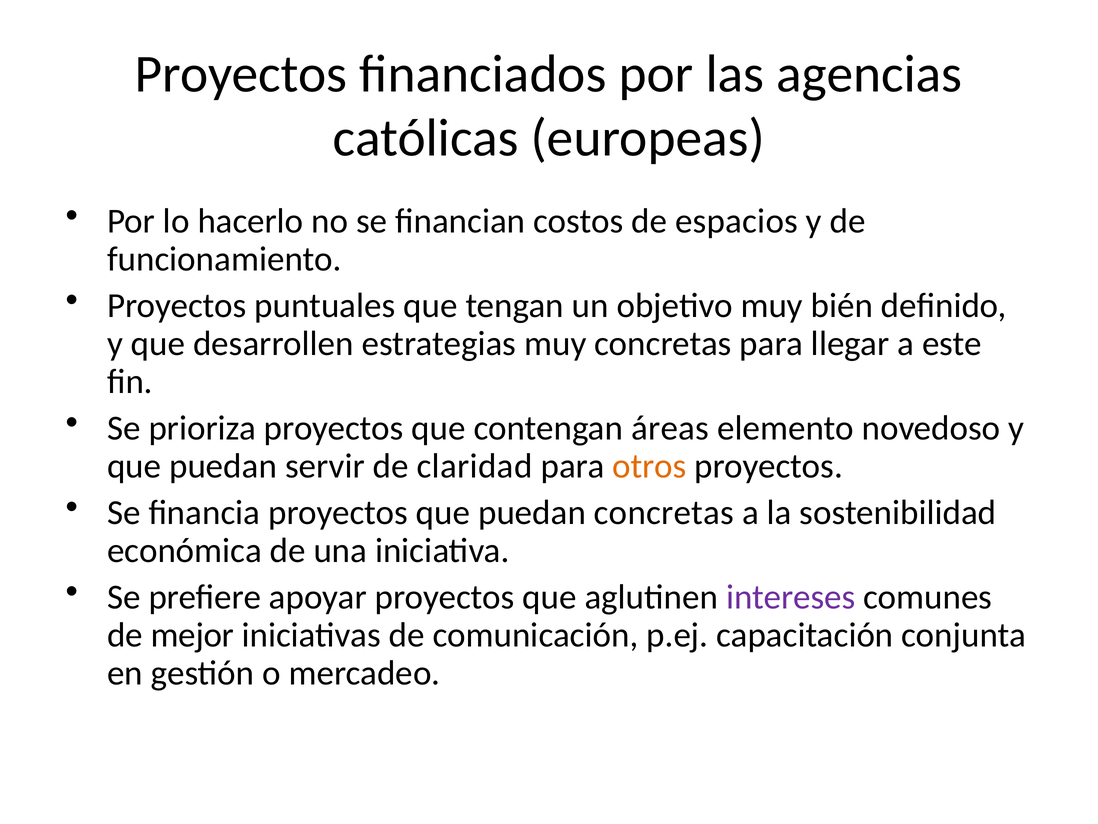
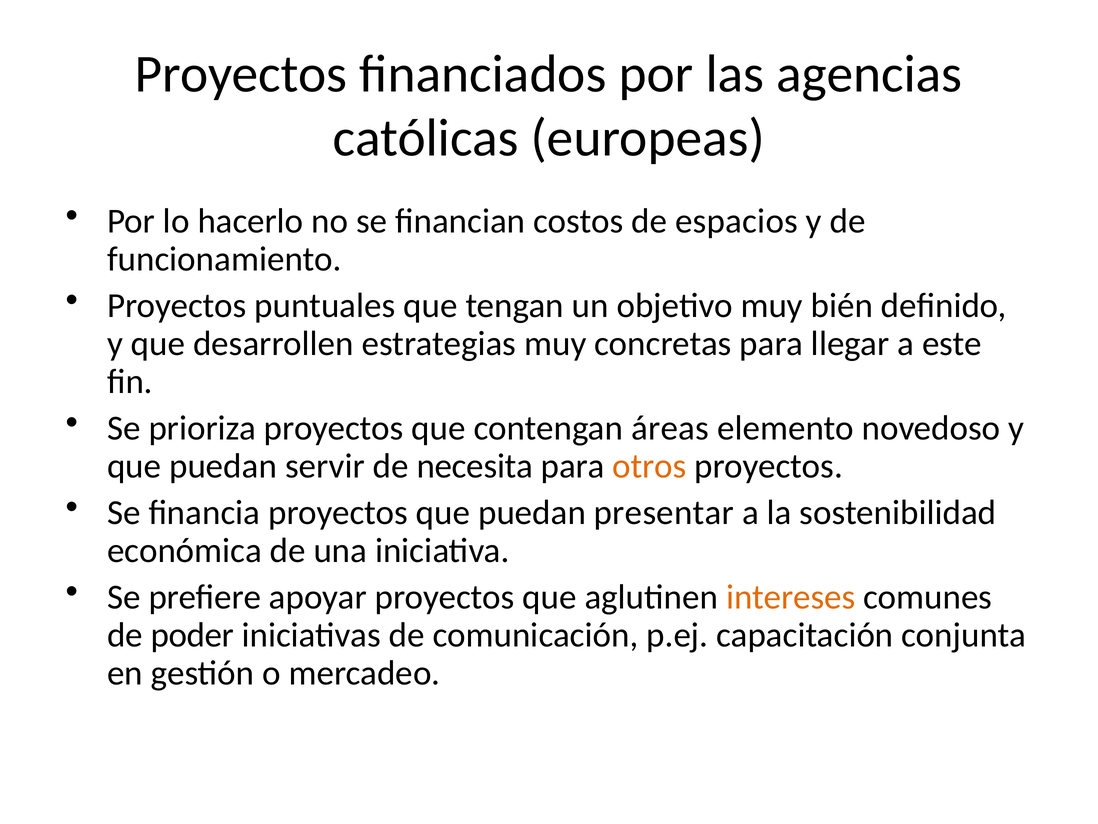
claridad: claridad -> necesita (475, 466)
puedan concretas: concretas -> presentar (664, 513)
intereses colour: purple -> orange (791, 597)
mejor: mejor -> poder (192, 635)
